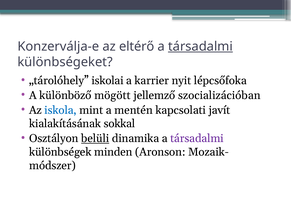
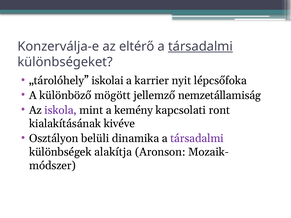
szocializációban: szocializációban -> nemzetállamiság (219, 95)
iskola colour: blue -> purple (60, 110)
mentén: mentén -> kemény (134, 110)
javít: javít -> ront (219, 110)
sokkal: sokkal -> kivéve (119, 124)
belüli underline: present -> none (95, 139)
minden: minden -> alakítja (113, 152)
